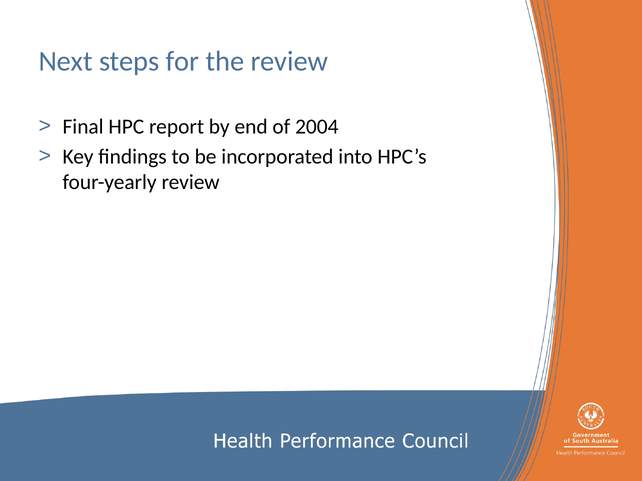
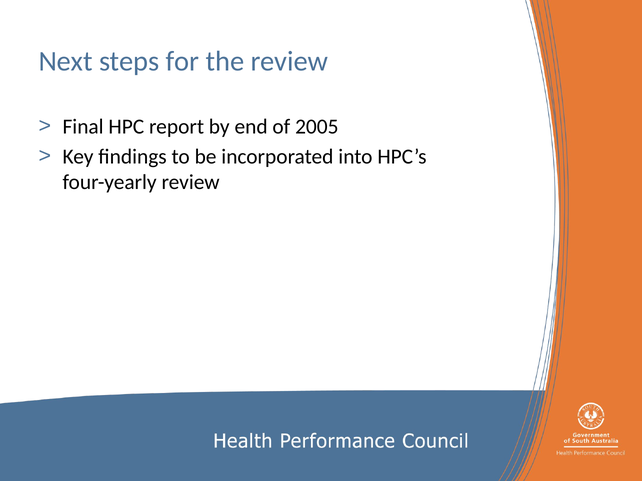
2004: 2004 -> 2005 (317, 127)
